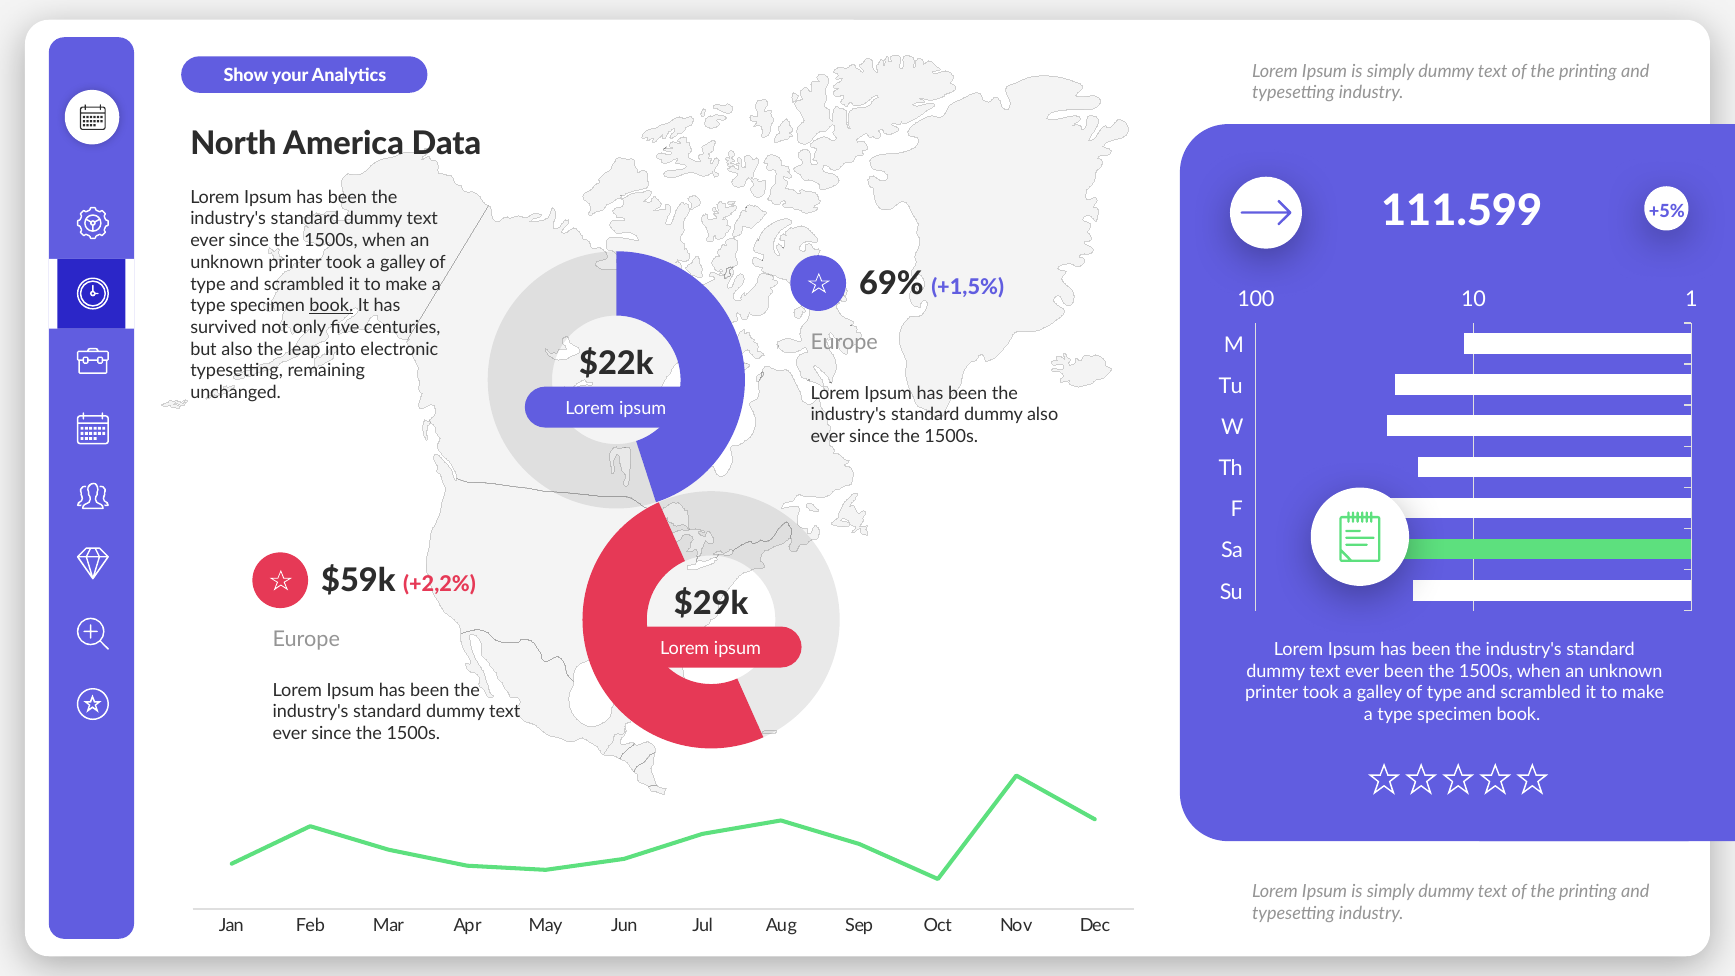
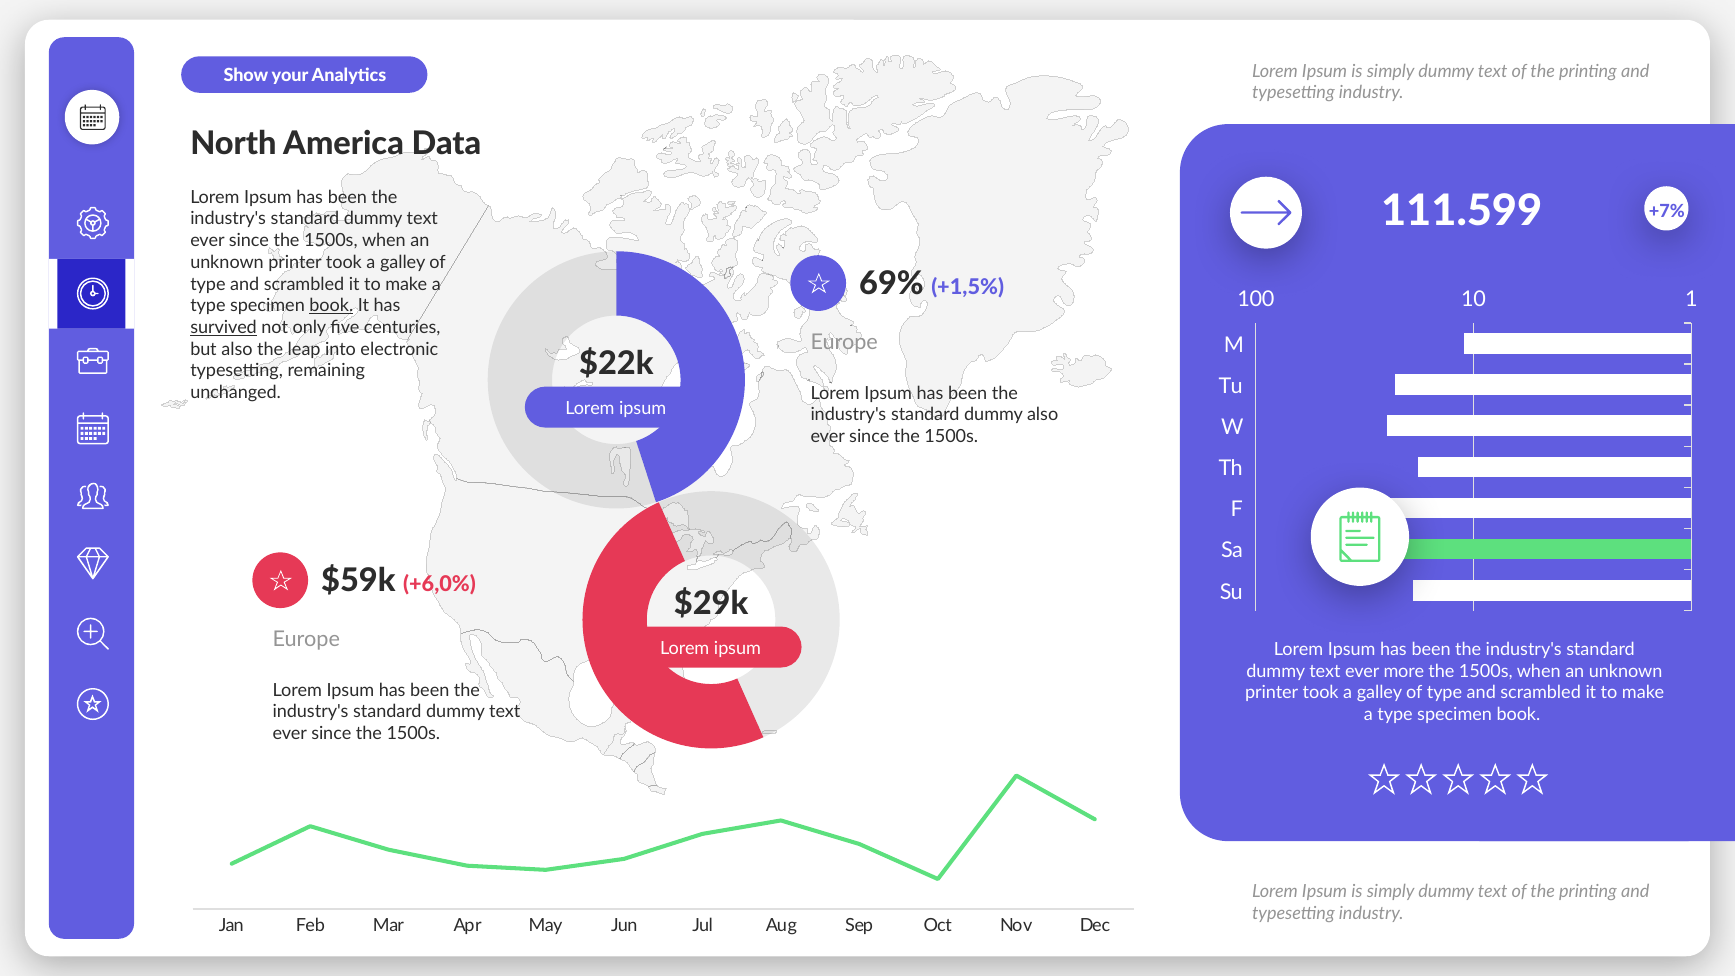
+5%: +5% -> +7% (1667, 212)
survived underline: none -> present (224, 327)
+2,2%: +2,2% -> +6,0% (440, 585)
ever been: been -> more (1404, 671)
